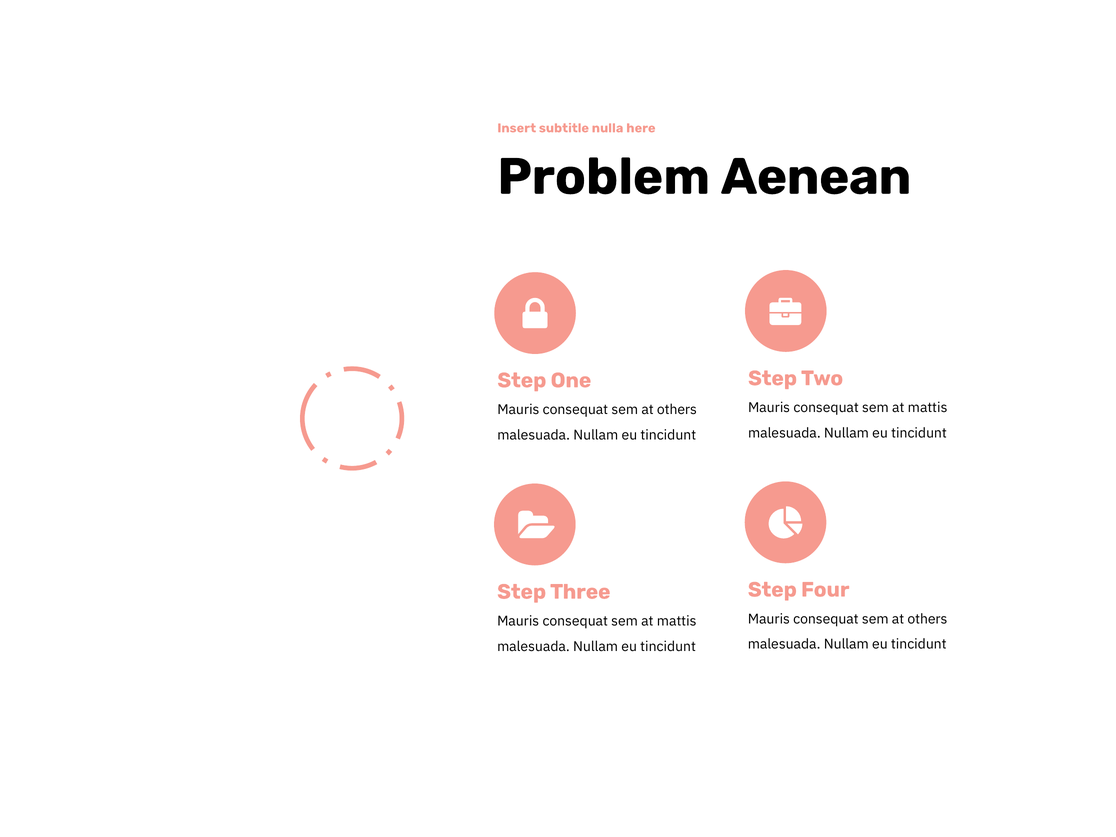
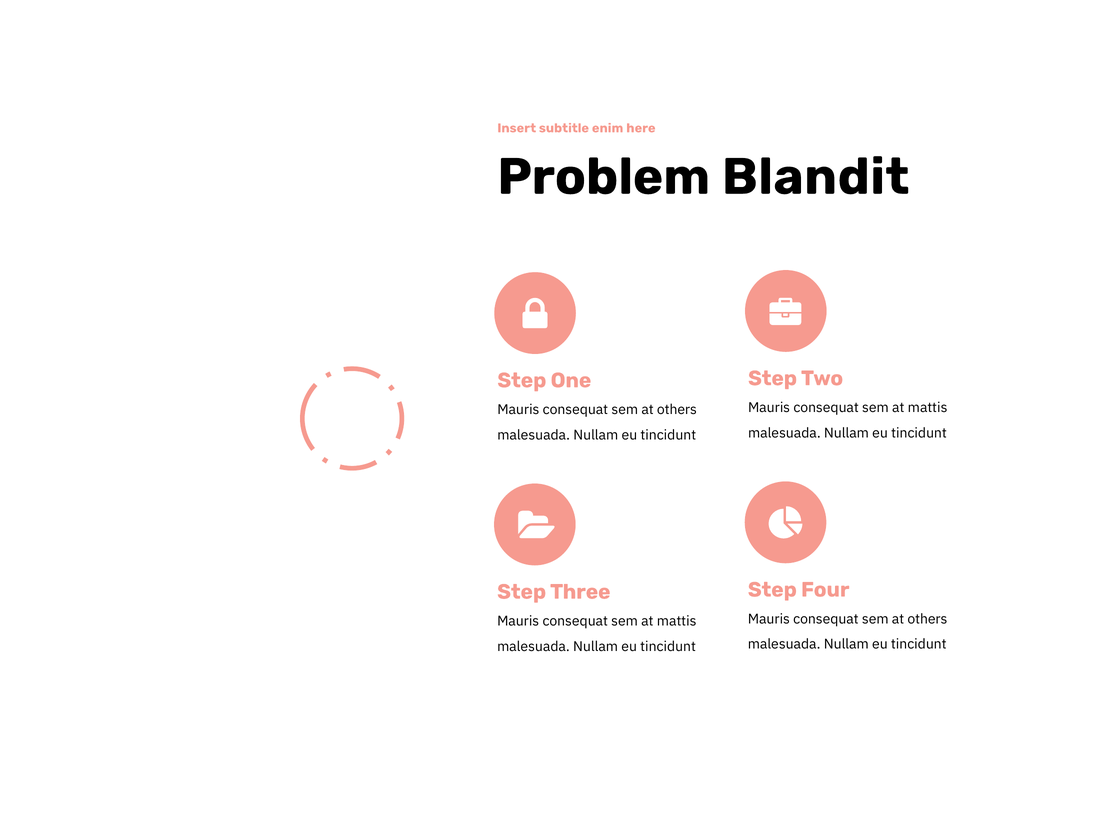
nulla: nulla -> enim (608, 128)
Aenean: Aenean -> Blandit (816, 177)
